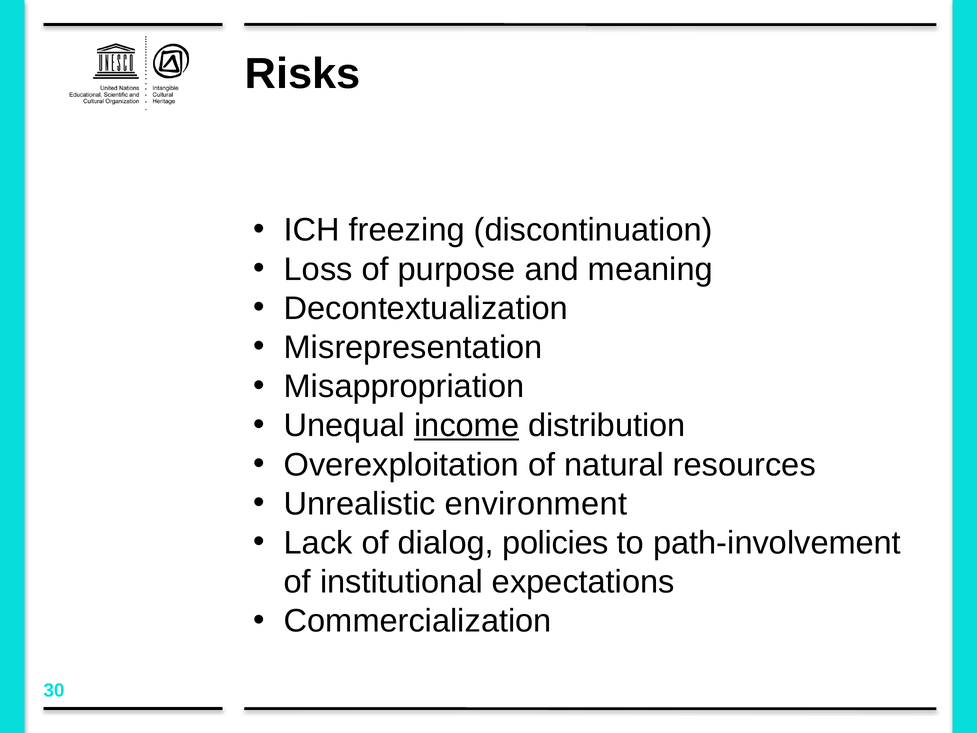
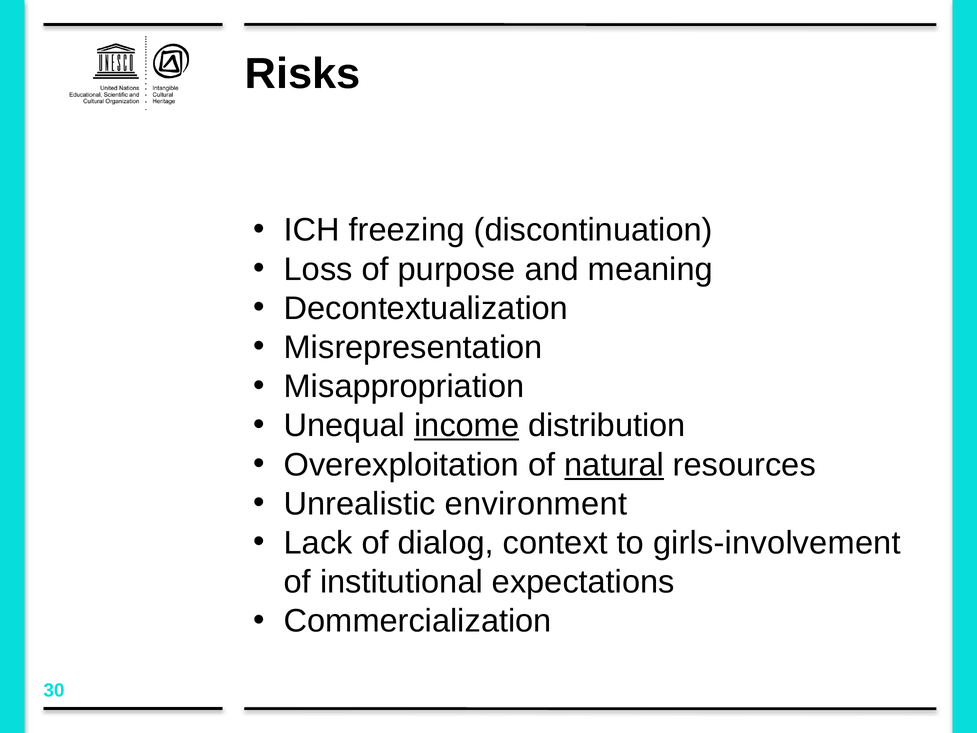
natural underline: none -> present (614, 465)
policies: policies -> context (555, 543)
path-involvement: path-involvement -> girls-involvement (777, 543)
